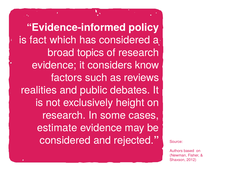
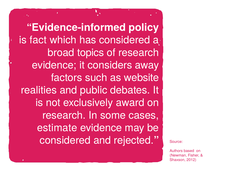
know: know -> away (147, 65)
reviews: reviews -> website (141, 78)
height: height -> award (130, 103)
